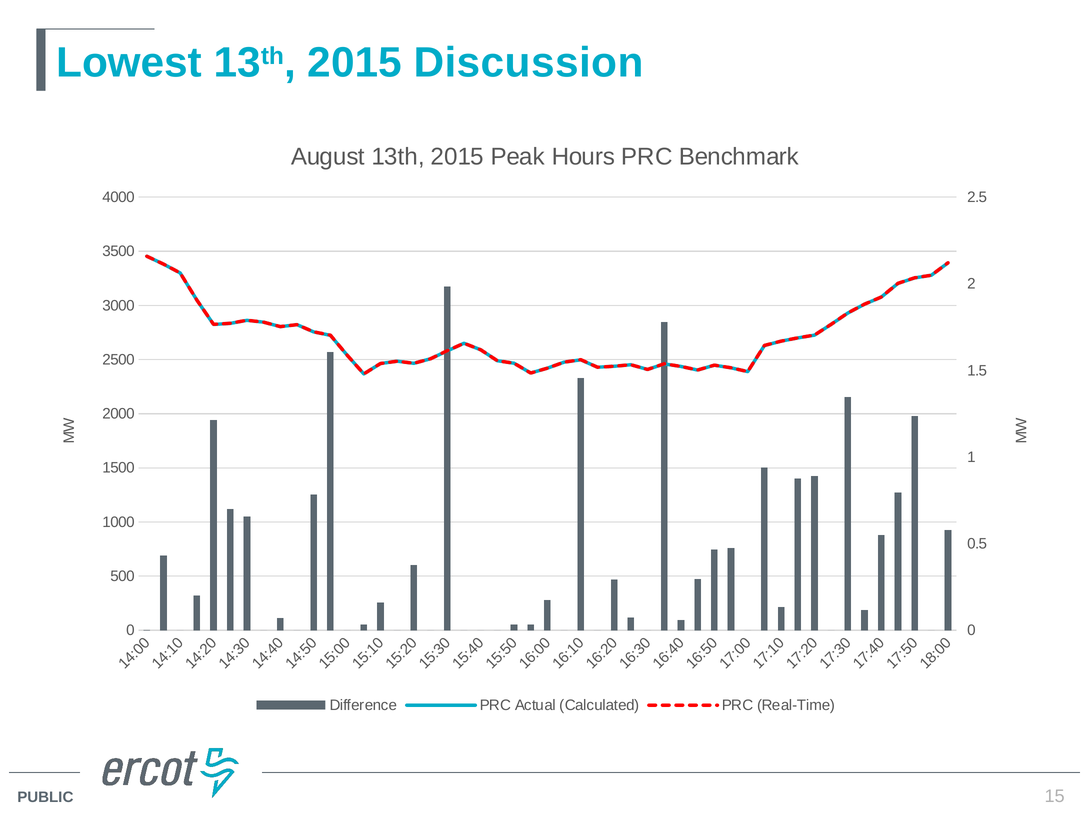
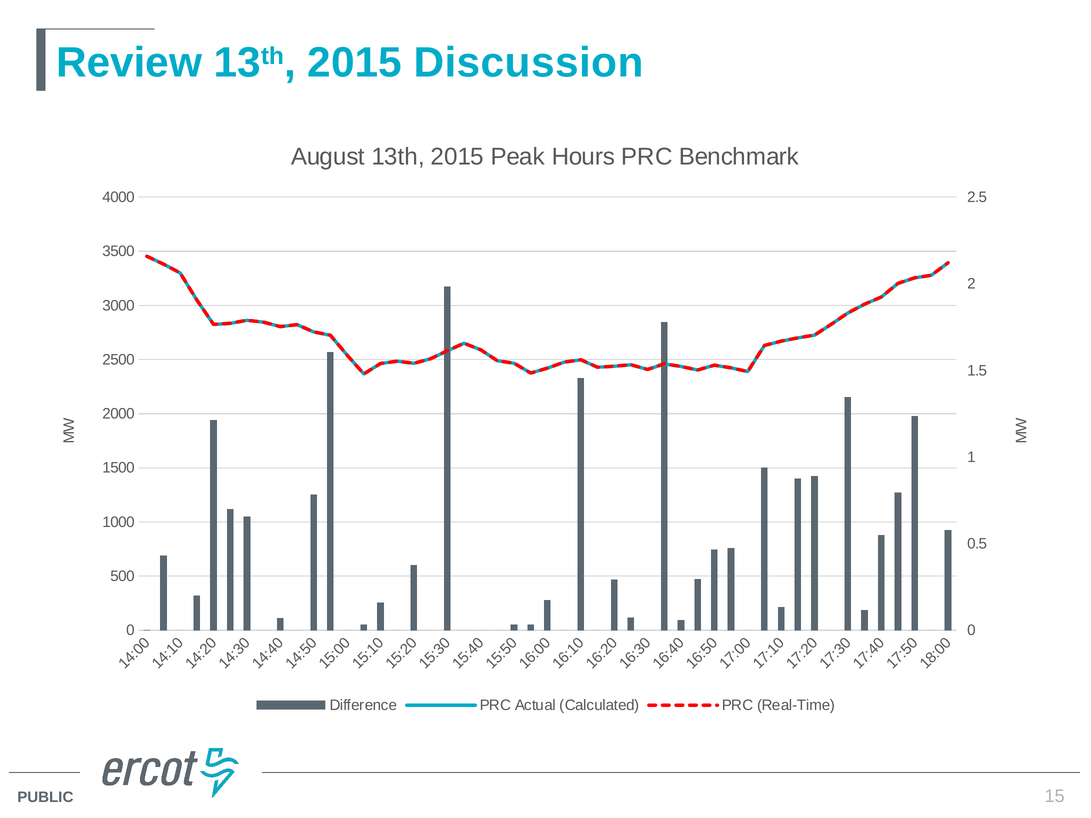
Lowest: Lowest -> Review (129, 63)
